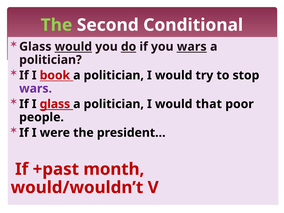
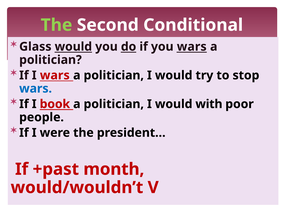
I book: book -> wars (55, 75)
wars colour: purple -> blue (36, 89)
I glass: glass -> book (55, 104)
that: that -> with (209, 104)
